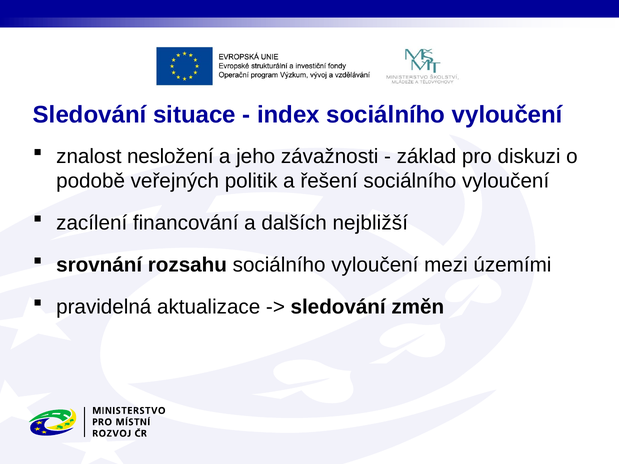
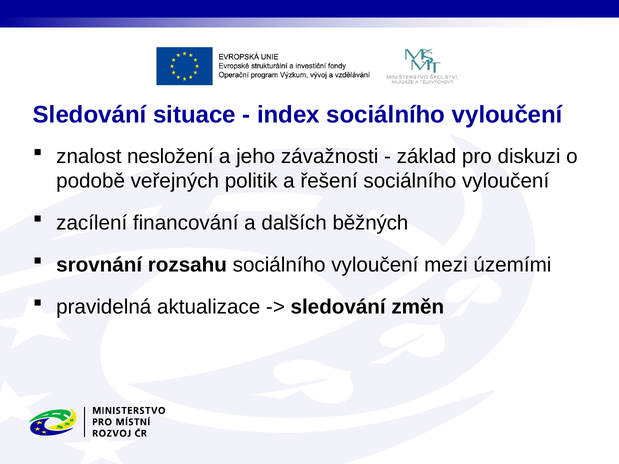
nejbližší: nejbližší -> běžných (370, 223)
